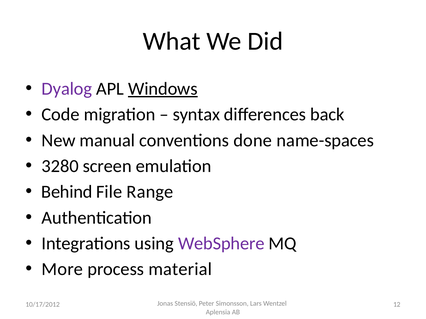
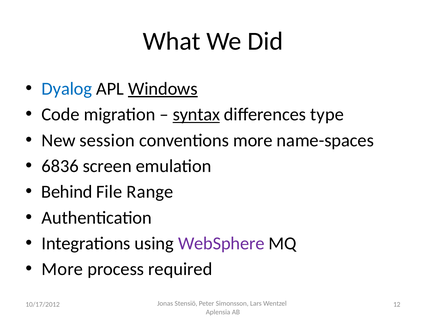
Dyalog colour: purple -> blue (67, 89)
syntax underline: none -> present (196, 115)
back: back -> type (327, 115)
manual: manual -> session (107, 141)
conventions done: done -> more (253, 141)
3280: 3280 -> 6836 (60, 166)
material: material -> required (180, 270)
